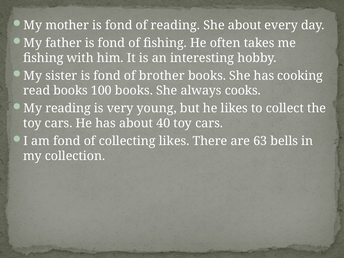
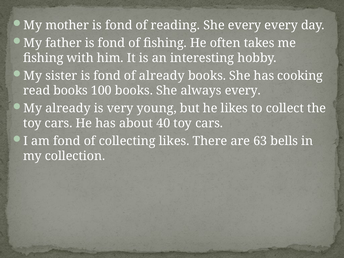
She about: about -> every (245, 25)
of brother: brother -> already (162, 76)
always cooks: cooks -> every (243, 91)
My reading: reading -> already (68, 108)
